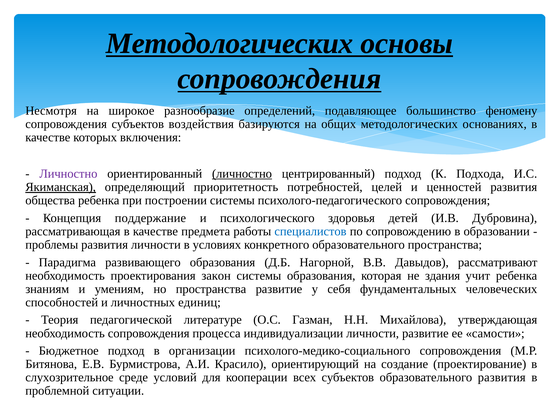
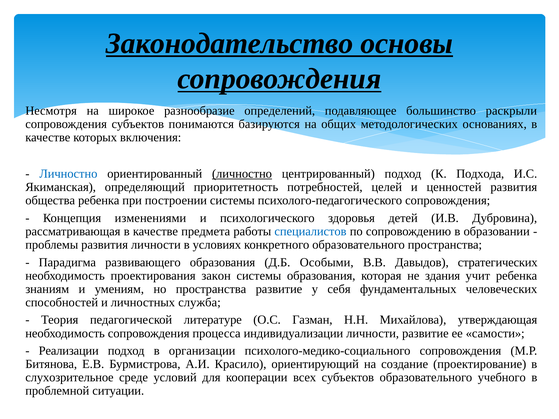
Методологических: Методологических -> Законодательство (229, 43)
феномену: феномену -> раскрыли (511, 111)
воздействия: воздействия -> понимаются (201, 124)
Личностно colour: purple -> blue (68, 174)
Якиманская underline: present -> none (61, 187)
поддержание: поддержание -> изменениями (150, 218)
Нагорной: Нагорной -> Особыми (327, 262)
рассматривают: рассматривают -> стратегических (498, 262)
единиц: единиц -> служба (199, 303)
Бюджетное: Бюджетное -> Реализации (69, 351)
образовательного развития: развития -> учебного (502, 378)
